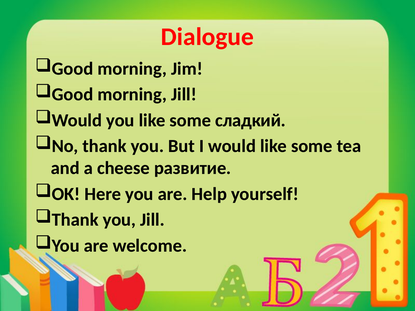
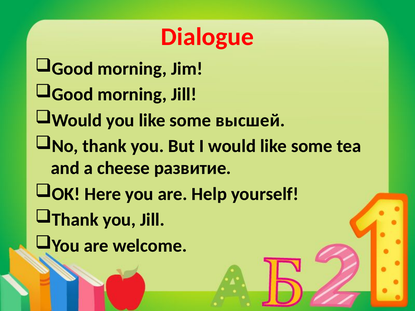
сладкий: сладкий -> высшей (250, 120)
